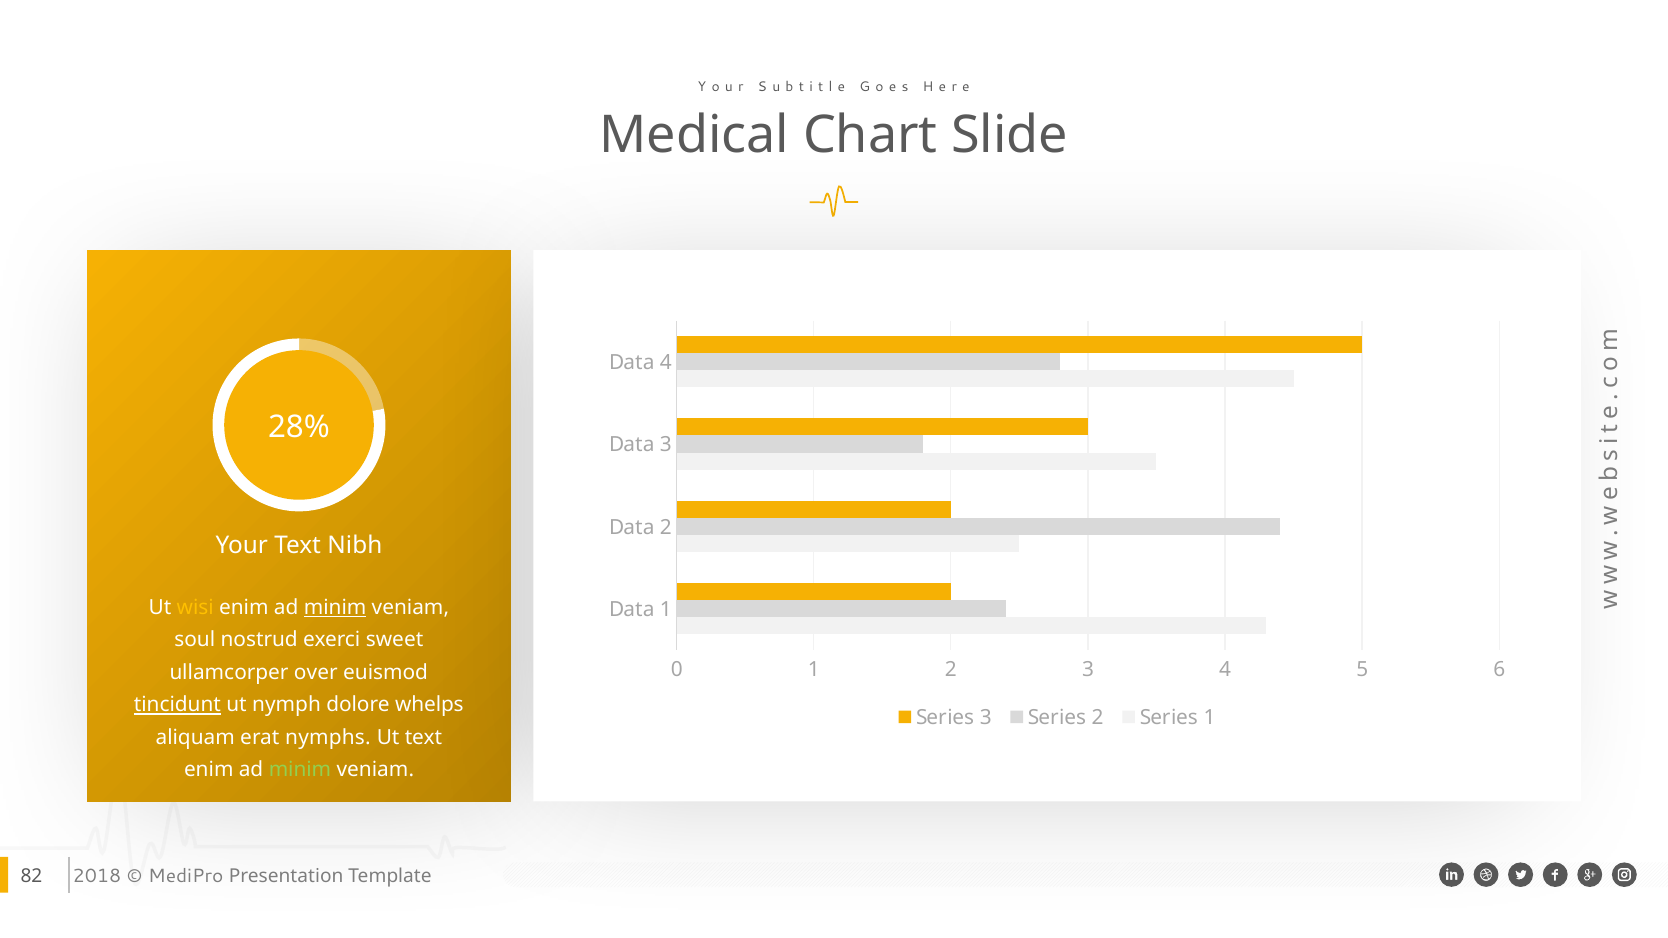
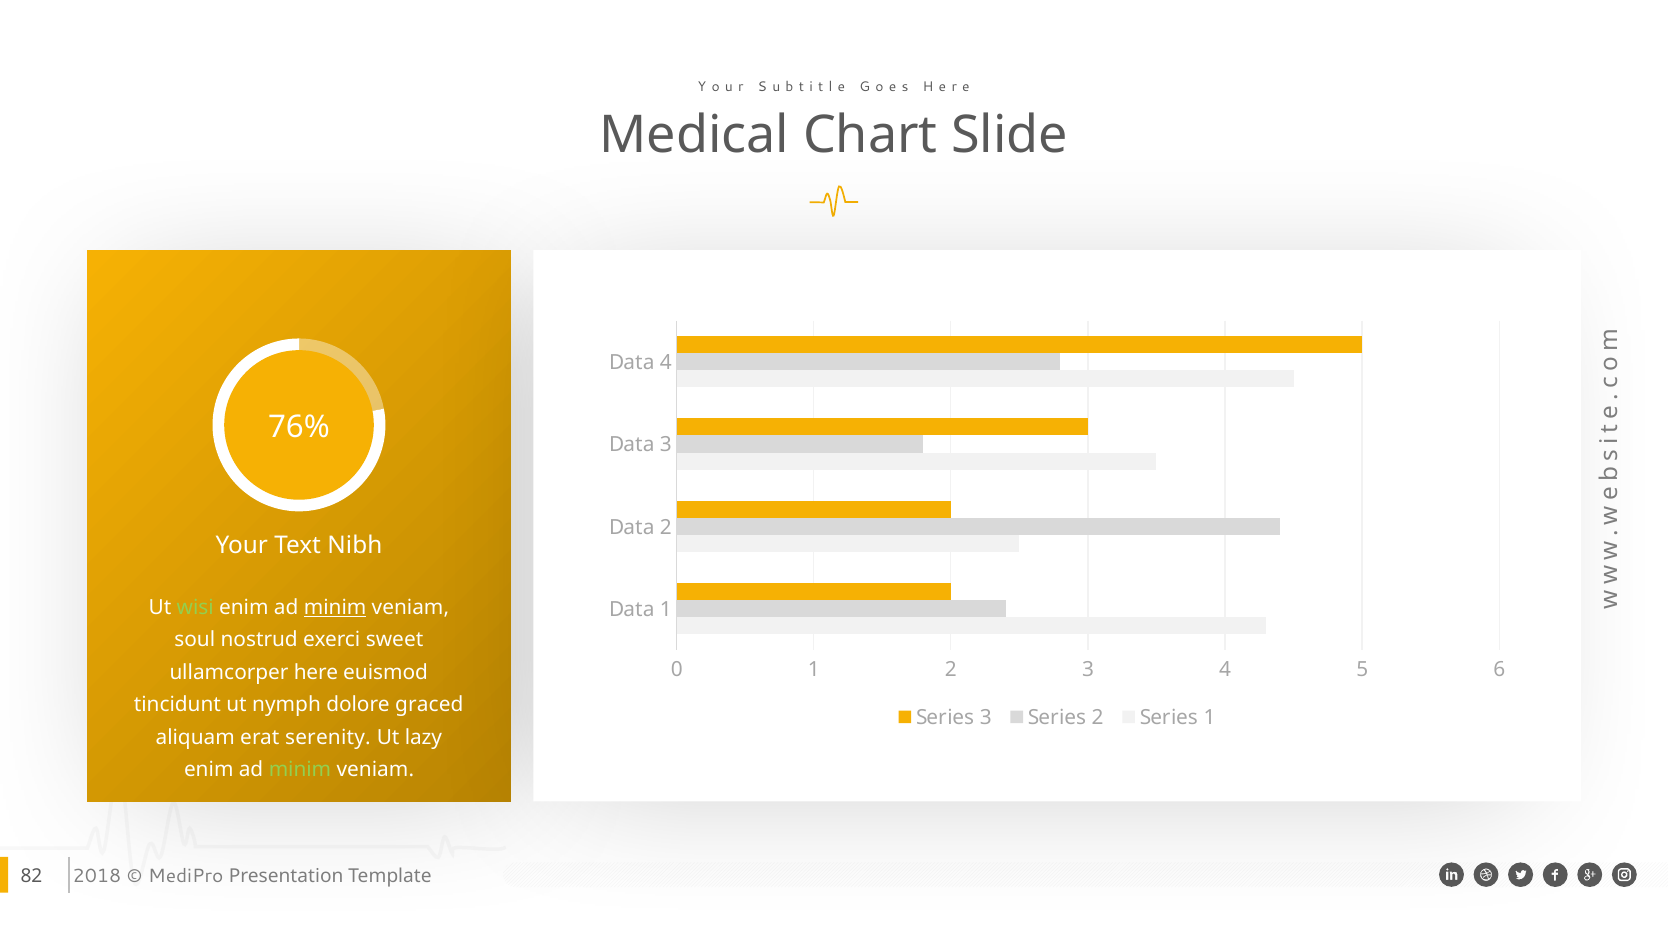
28%: 28% -> 76% (299, 427)
wisi colour: yellow -> light green (195, 608)
over: over -> here (316, 673)
tincidunt underline: present -> none (177, 705)
whelps: whelps -> graced (429, 705)
nymphs: nymphs -> serenity (328, 738)
Ut text: text -> lazy (423, 738)
